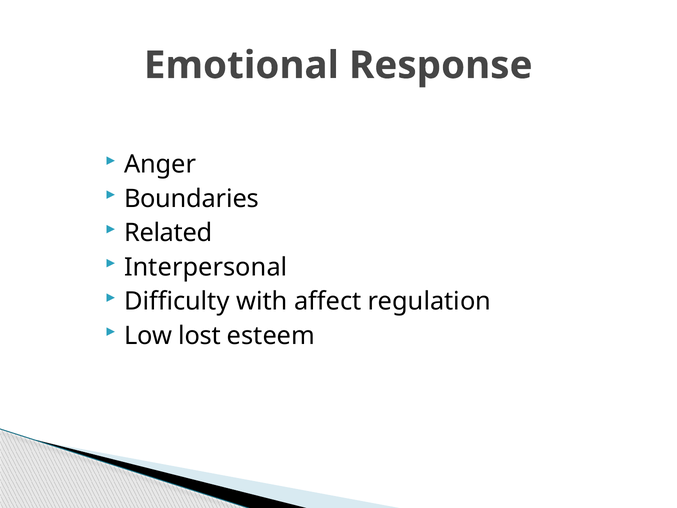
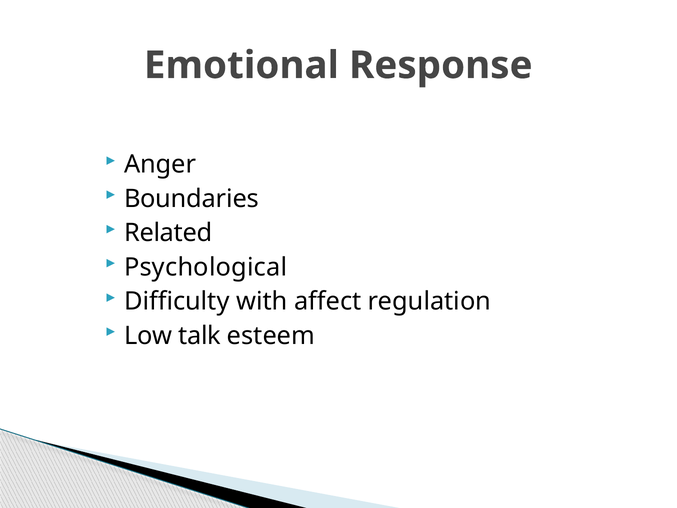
Interpersonal: Interpersonal -> Psychological (206, 267)
lost: lost -> talk (200, 336)
